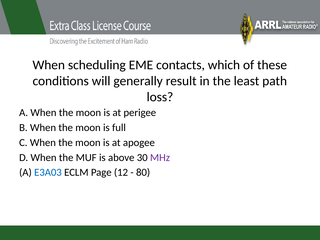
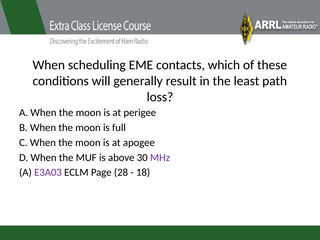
E3A03 colour: blue -> purple (48, 172)
12: 12 -> 28 (121, 172)
80: 80 -> 18 (143, 172)
